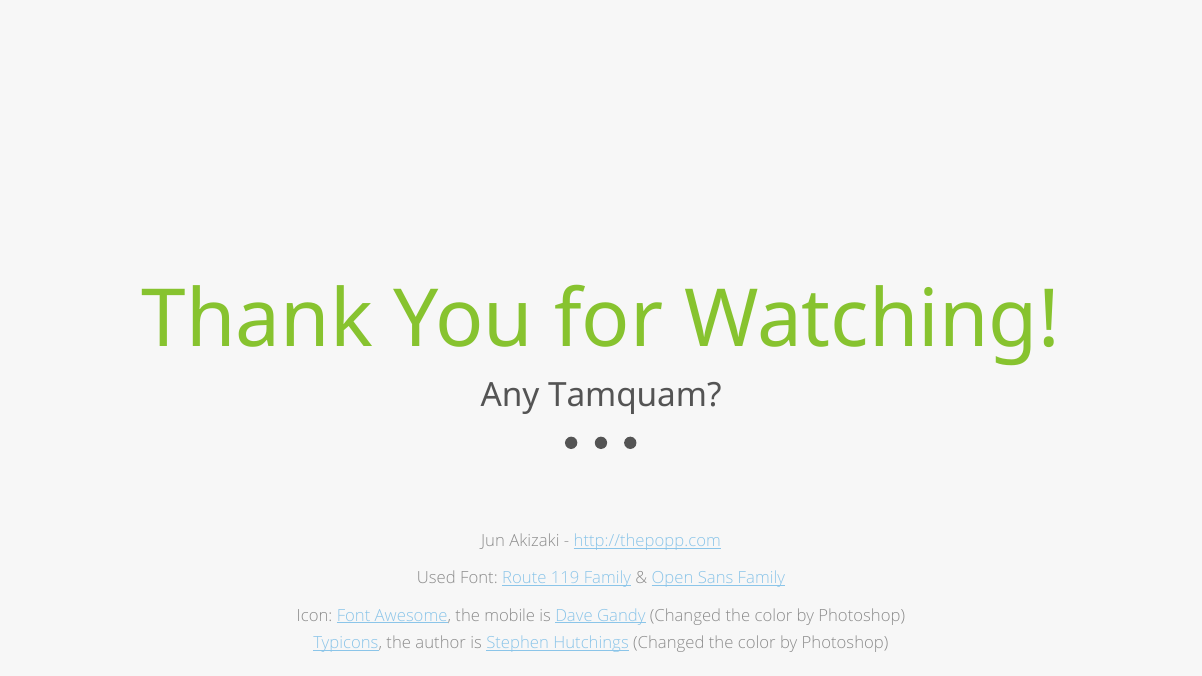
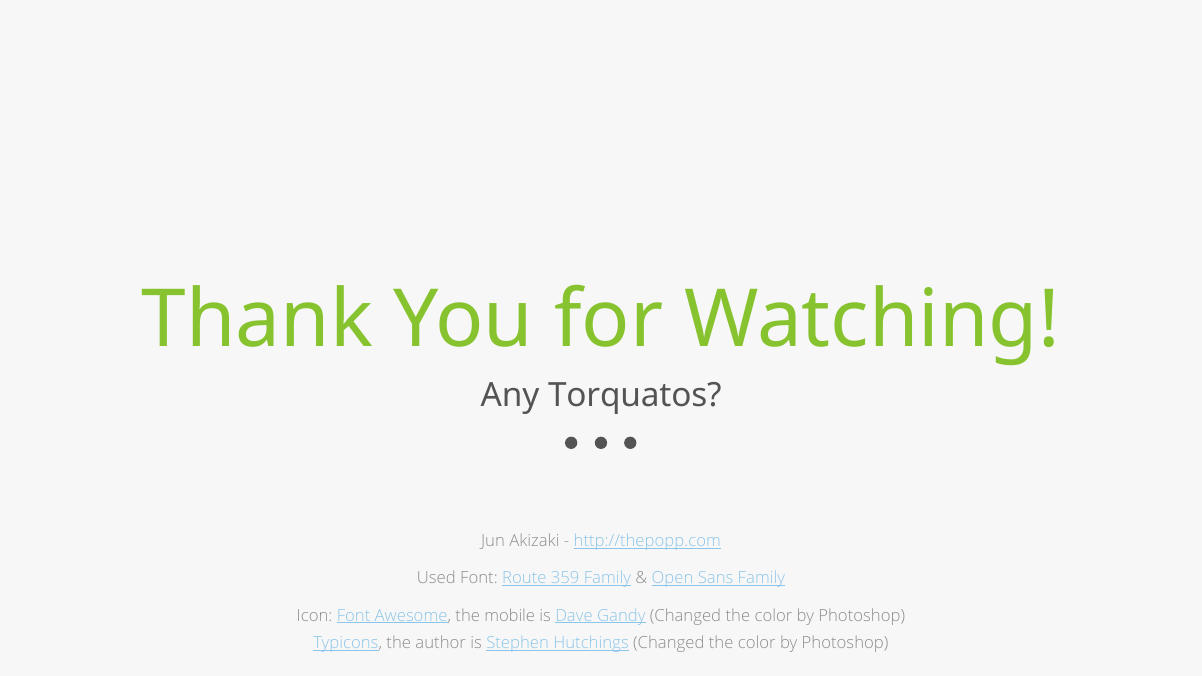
Tamquam: Tamquam -> Torquatos (635, 395)
119: 119 -> 359 (565, 578)
